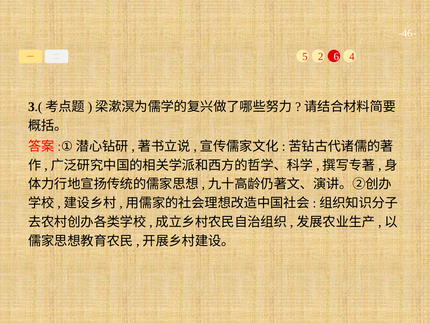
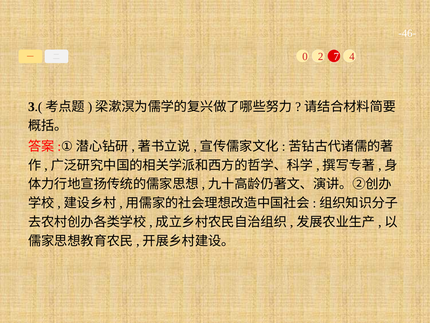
5: 5 -> 0 (305, 57)
6: 6 -> 7 (336, 57)
